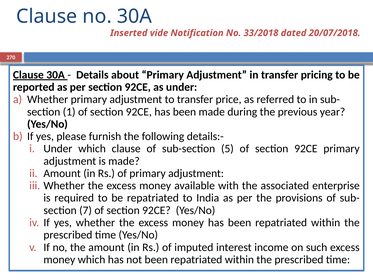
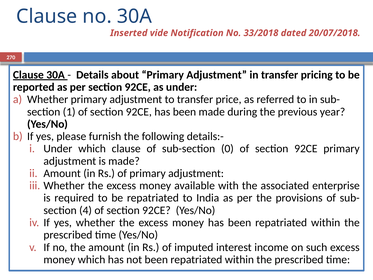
5: 5 -> 0 (227, 149)
7: 7 -> 4 (86, 210)
